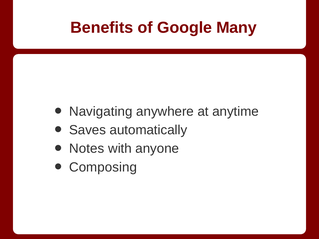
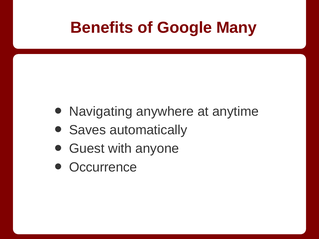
Notes: Notes -> Guest (87, 149)
Composing: Composing -> Occurrence (103, 167)
